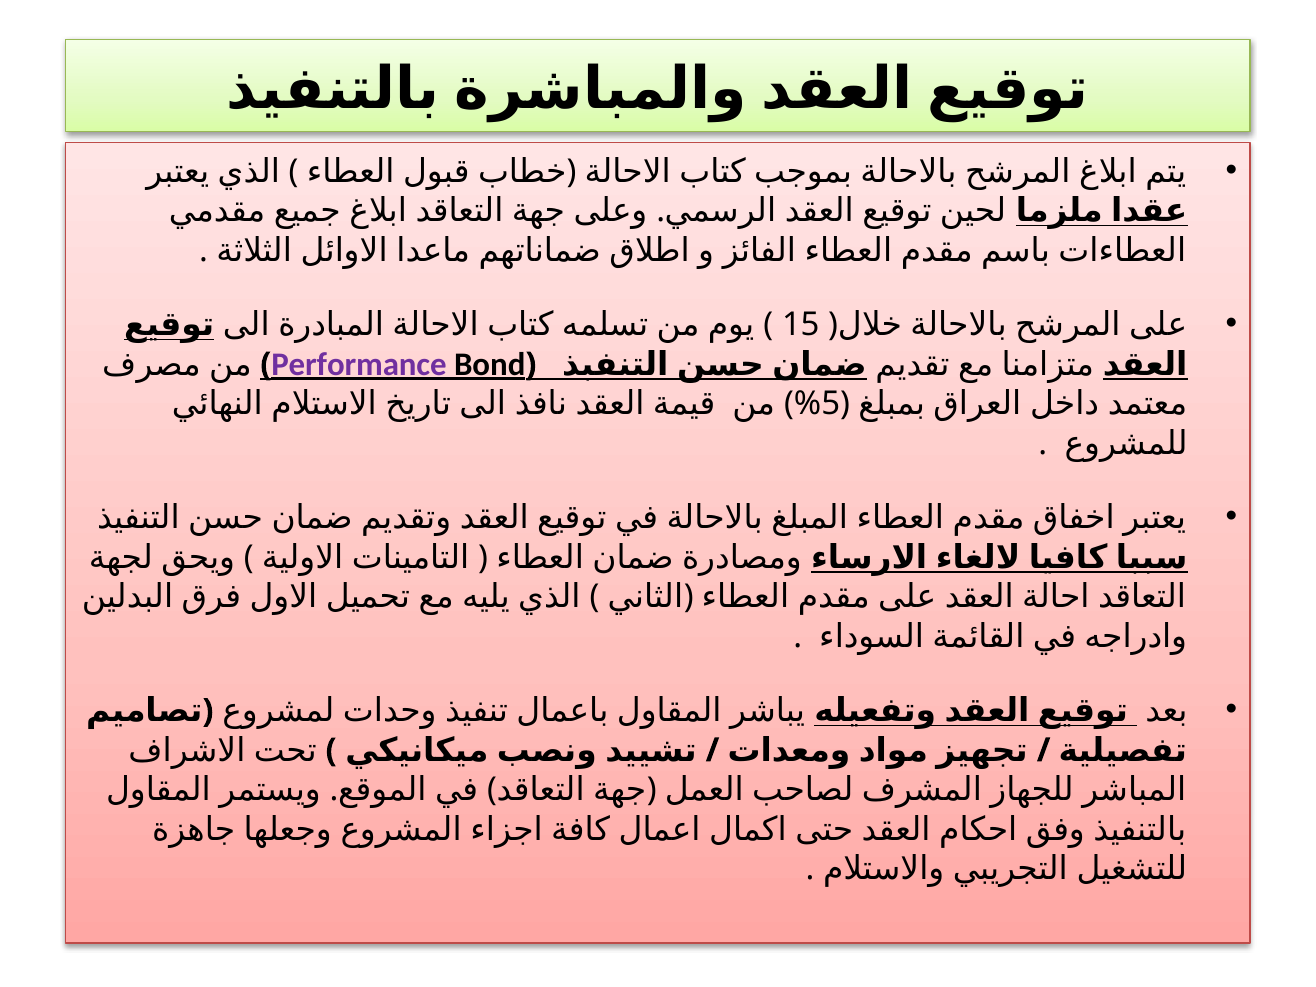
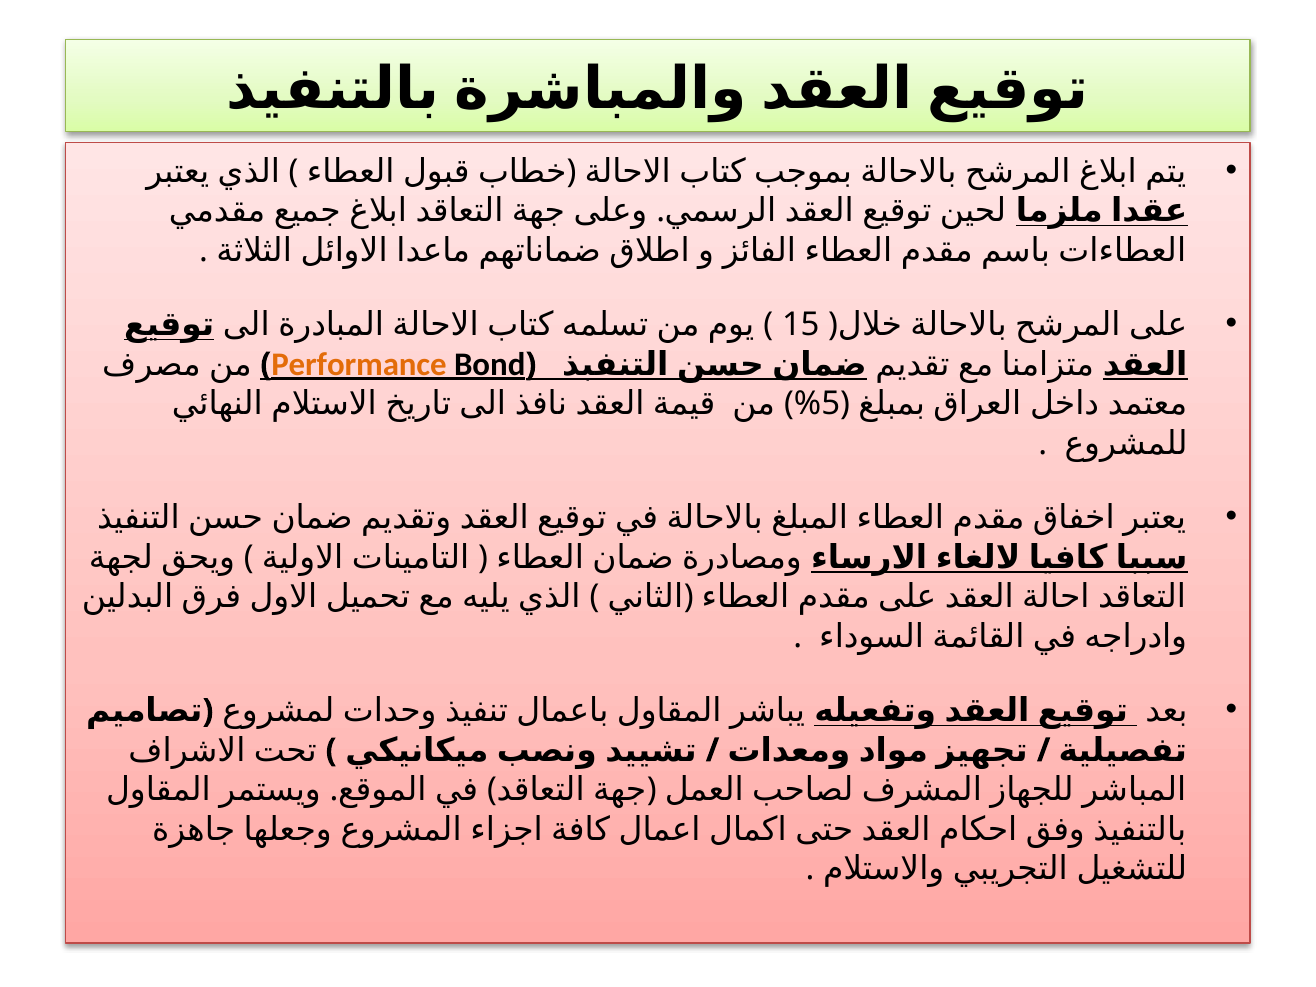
Performance colour: purple -> orange (359, 364)
